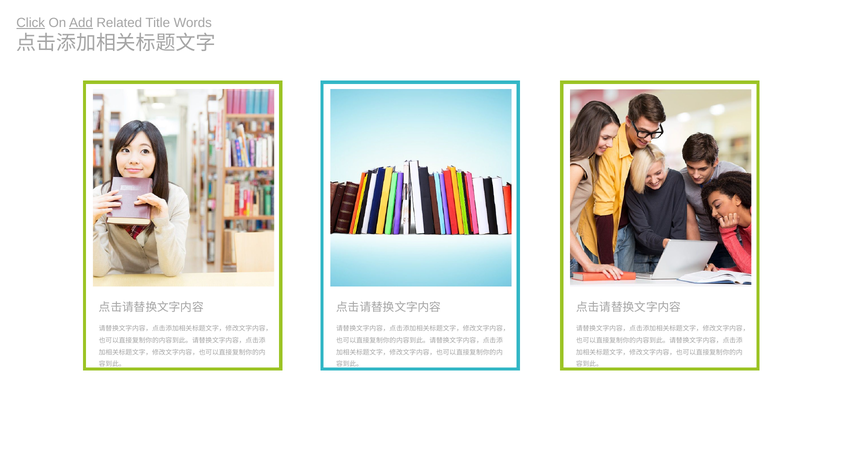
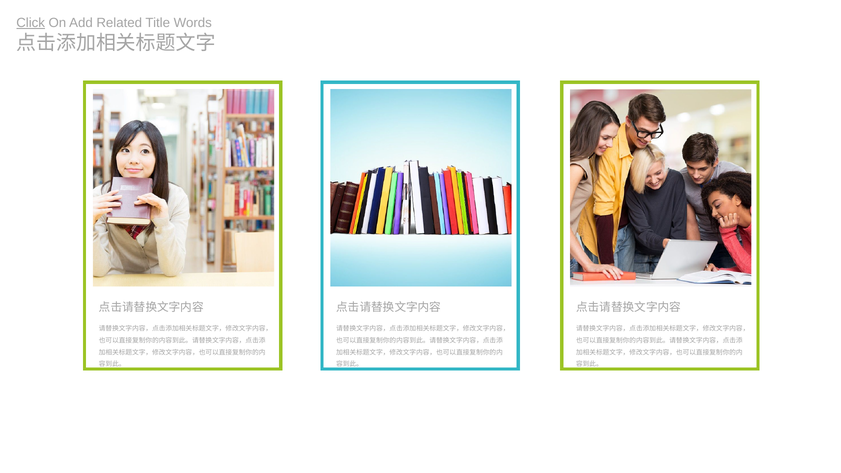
Add underline: present -> none (81, 23)
